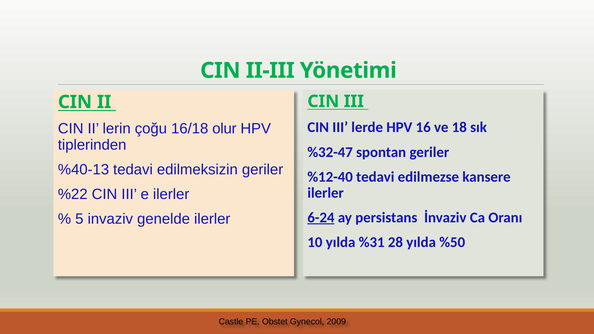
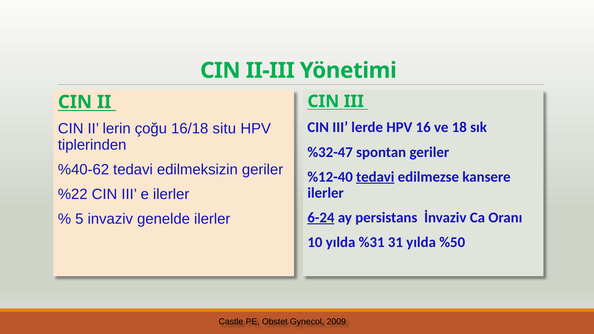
olur: olur -> situ (224, 129)
%40-13: %40-13 -> %40-62 (84, 170)
tedavi underline: none -> present (375, 177)
28: 28 -> 31 (395, 242)
